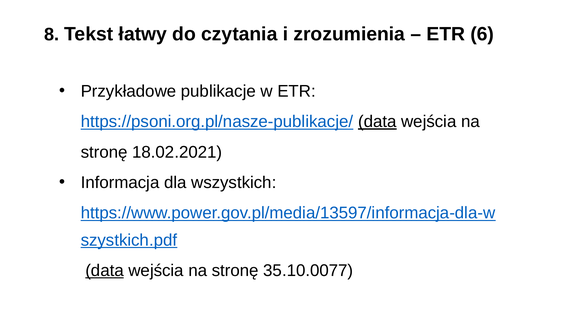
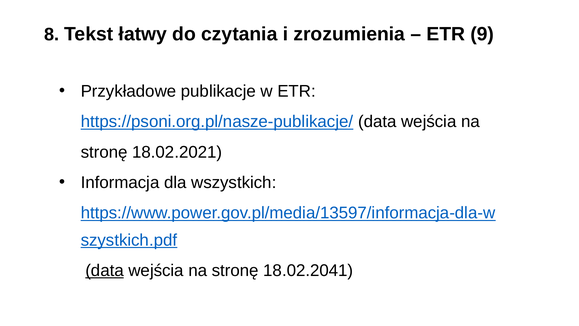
6: 6 -> 9 (482, 34)
data underline: present -> none (377, 122)
35.10.0077: 35.10.0077 -> 18.02.2041 (308, 270)
